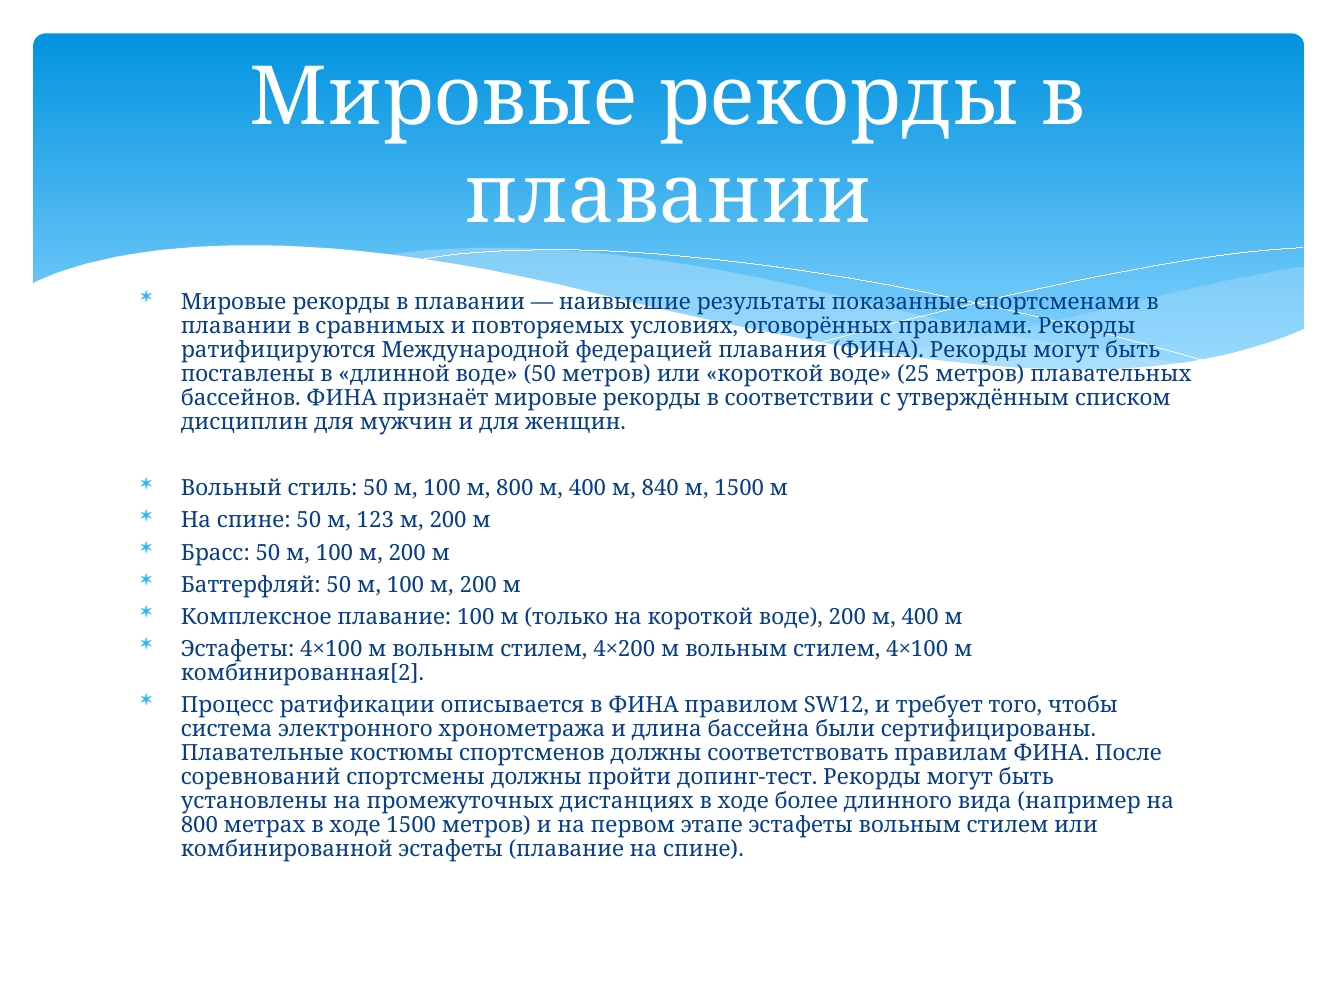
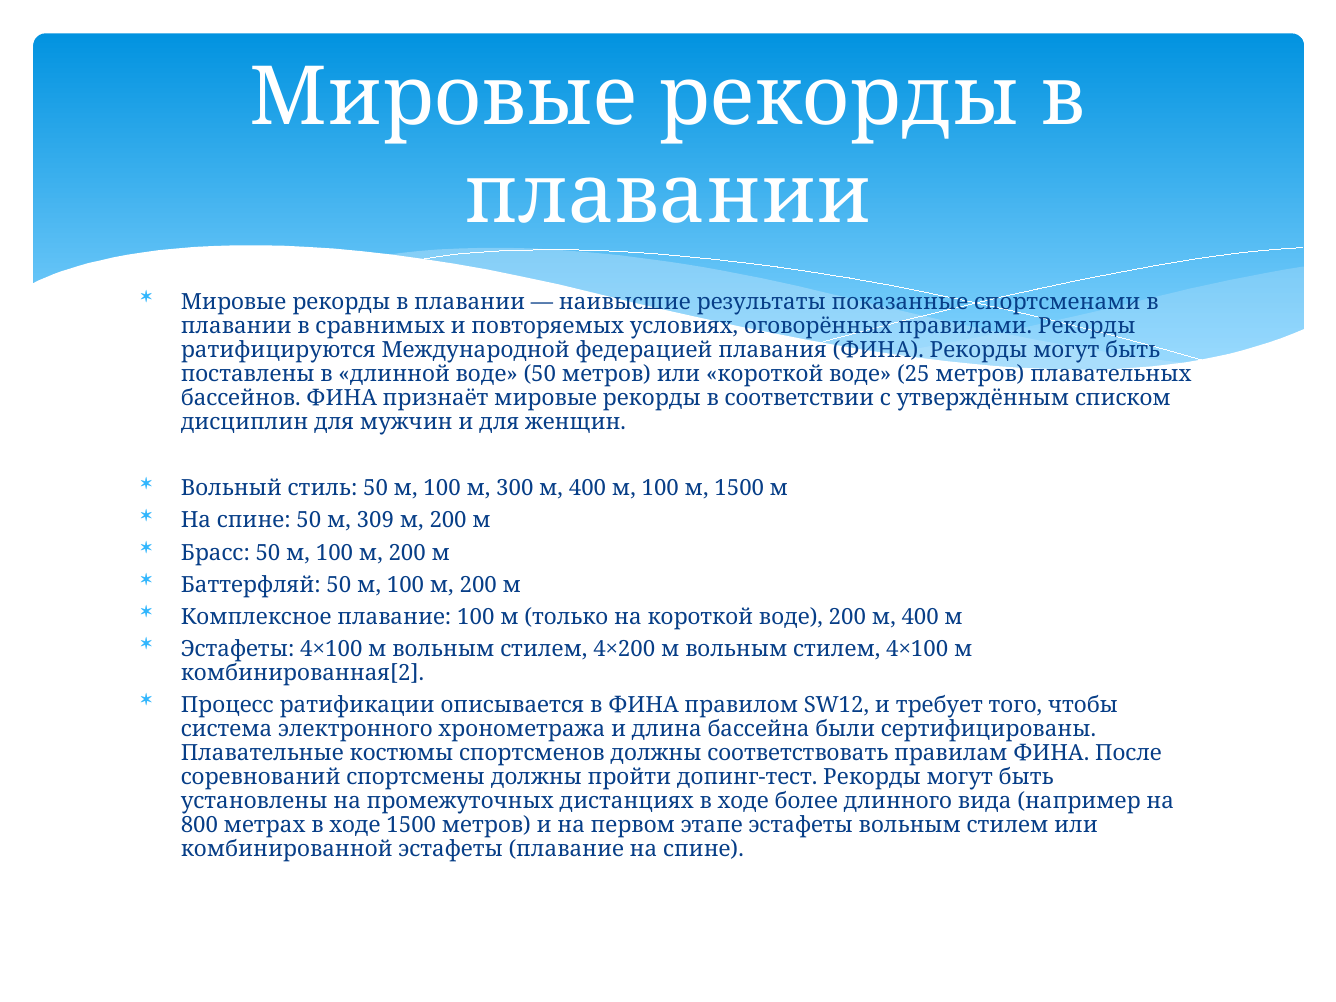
м 800: 800 -> 300 (515, 489)
400 м 840: 840 -> 100 (660, 489)
123: 123 -> 309 (375, 521)
